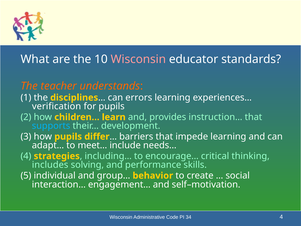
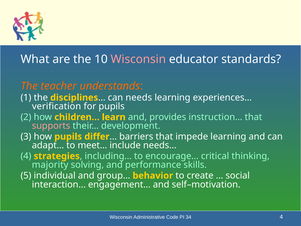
can errors: errors -> needs (139, 97)
supports colour: light blue -> pink (51, 126)
includes: includes -> majority (50, 165)
